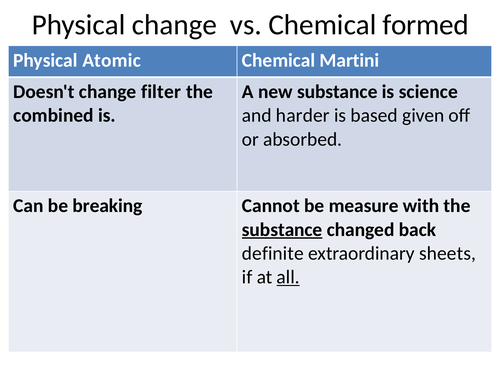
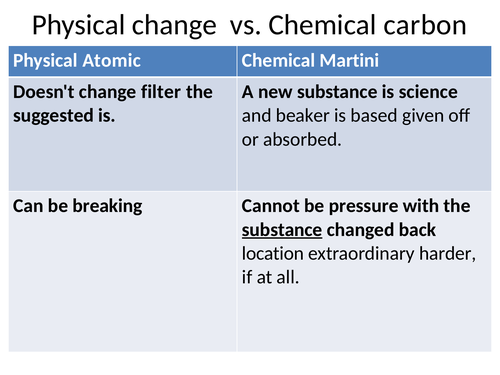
formed: formed -> carbon (425, 25)
combined: combined -> suggested (54, 116)
harder: harder -> beaker (303, 116)
measure: measure -> pressure (364, 206)
definite: definite -> location (273, 253)
sheets: sheets -> harder (448, 253)
all underline: present -> none (288, 277)
